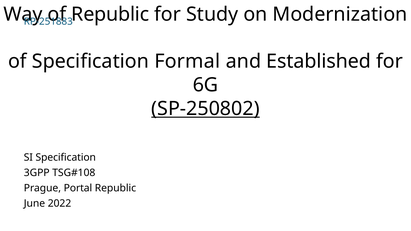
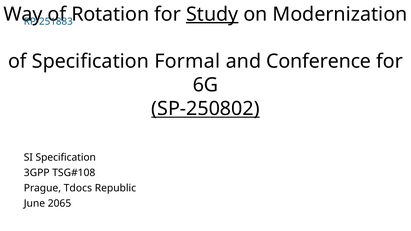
Republic: Republic -> Rotation (110, 14)
Study underline: none -> present (212, 14)
Established: Established -> Conference (319, 62)
Portal: Portal -> Tdocs (78, 188)
2022: 2022 -> 2065 (59, 204)
